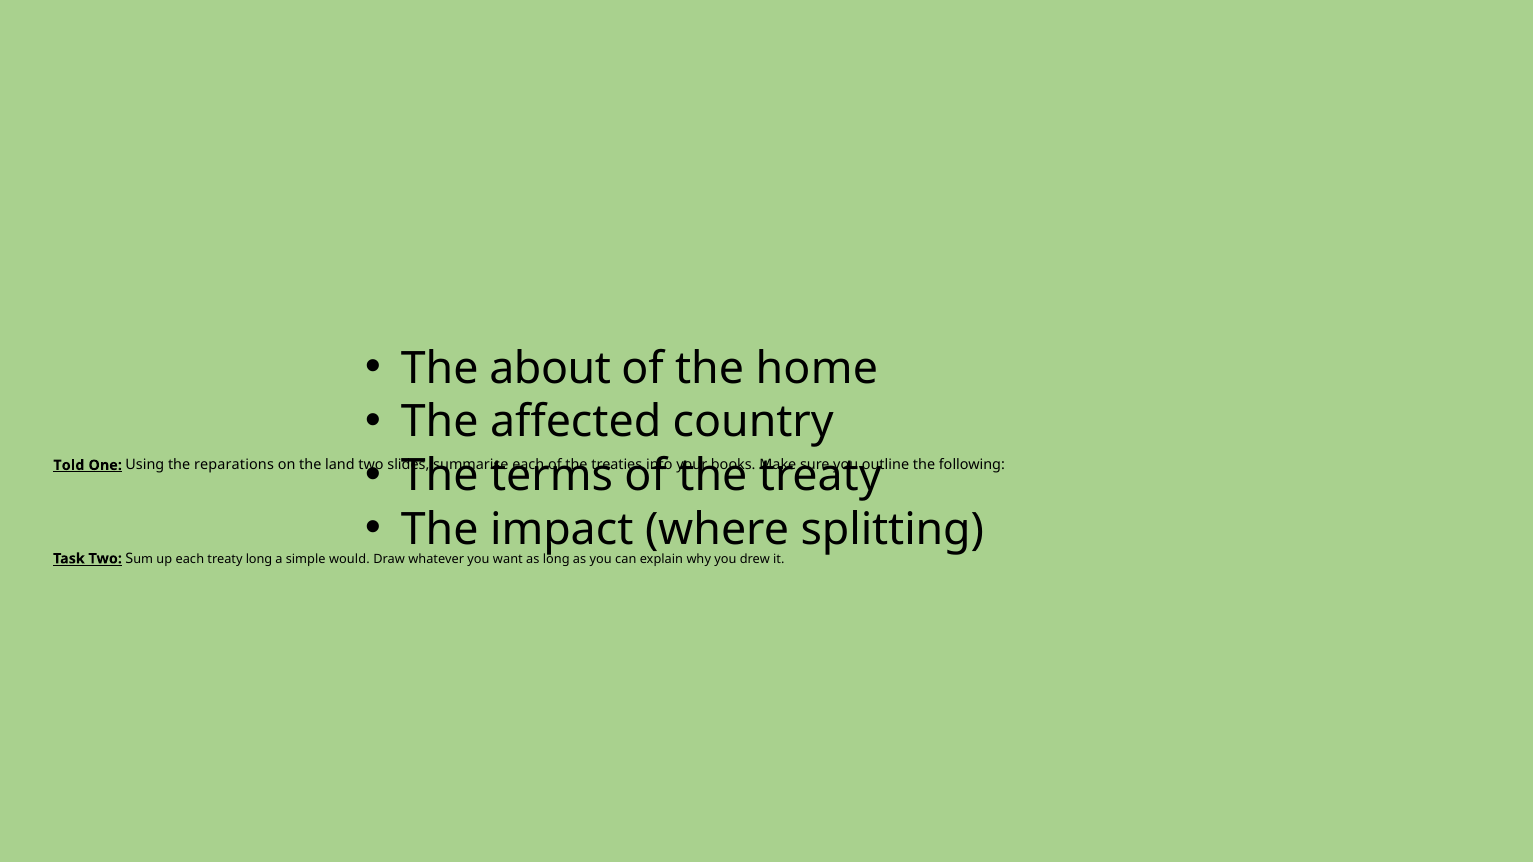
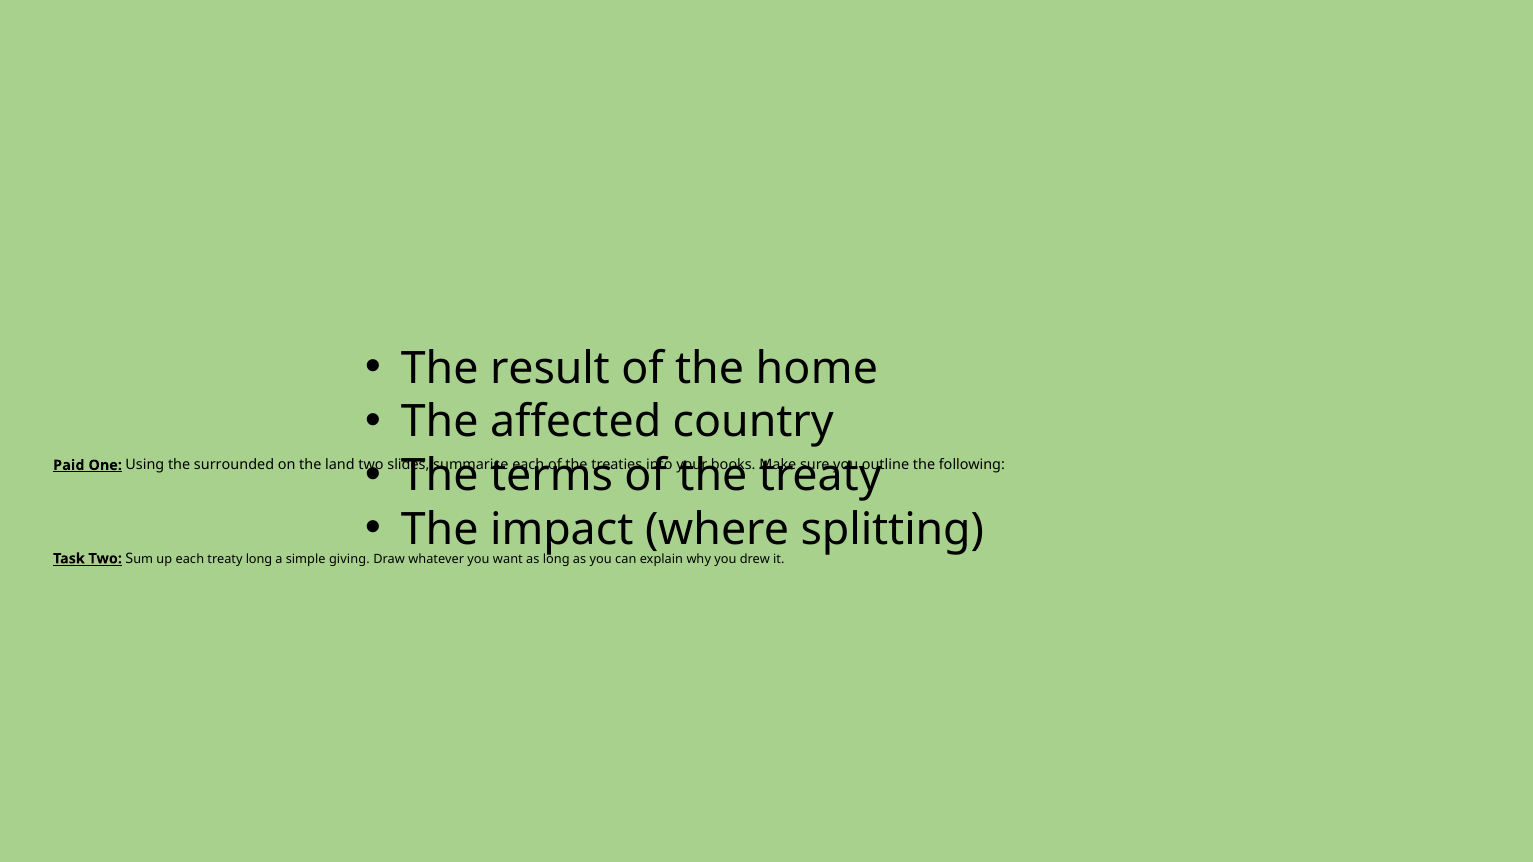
about: about -> result (550, 369)
Told: Told -> Paid (69, 465)
reparations: reparations -> surrounded (234, 465)
would: would -> giving (349, 559)
